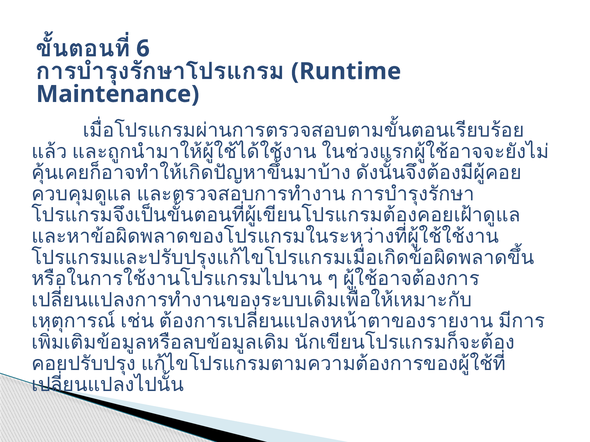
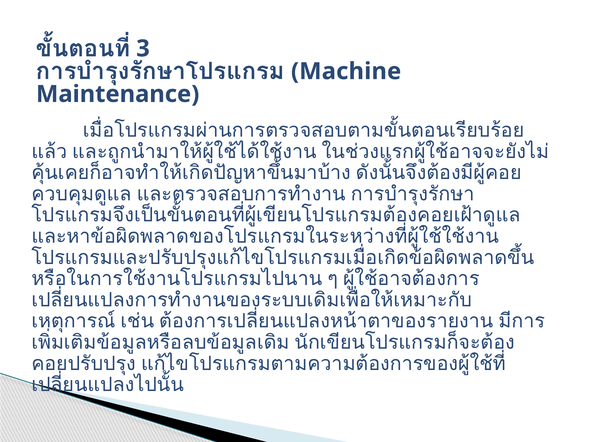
6: 6 -> 3 (143, 49)
Runtime: Runtime -> Machine (346, 71)
